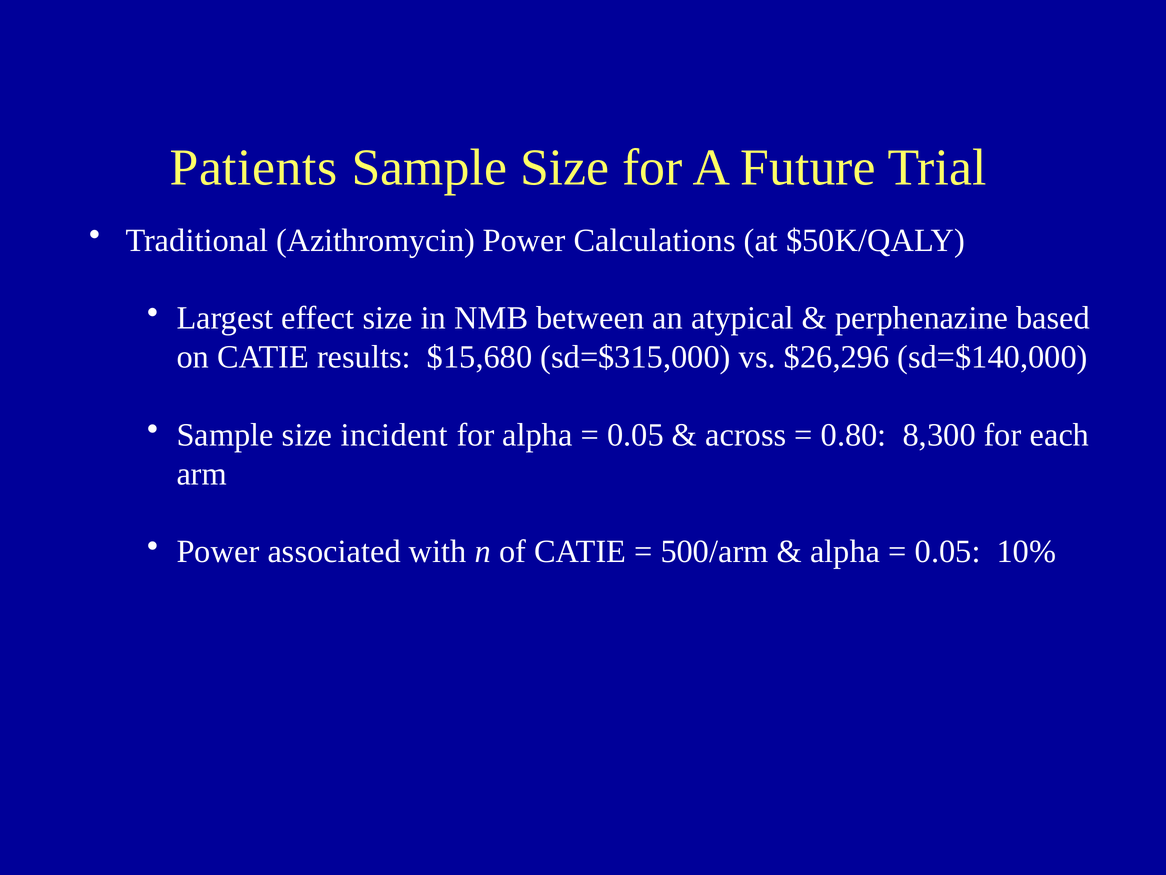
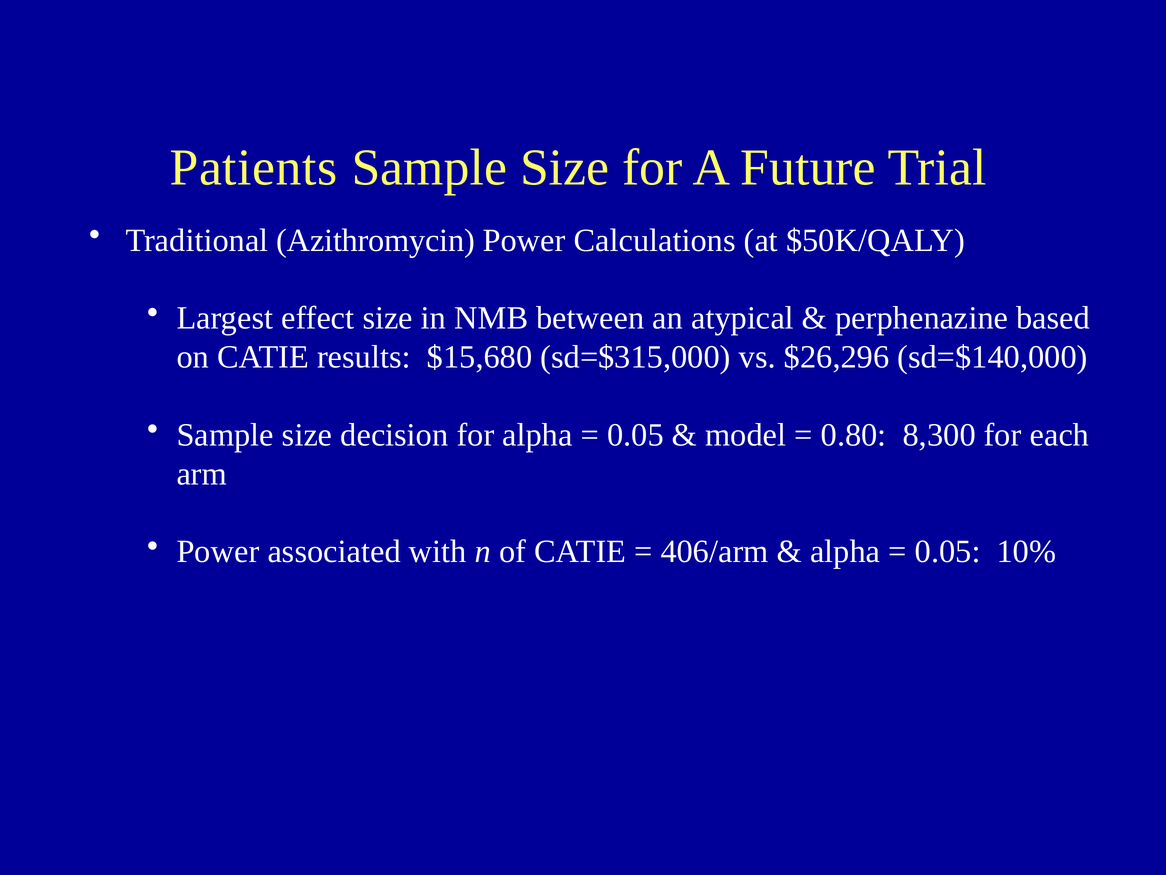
incident: incident -> decision (394, 435)
across: across -> model (746, 435)
500/arm: 500/arm -> 406/arm (715, 551)
